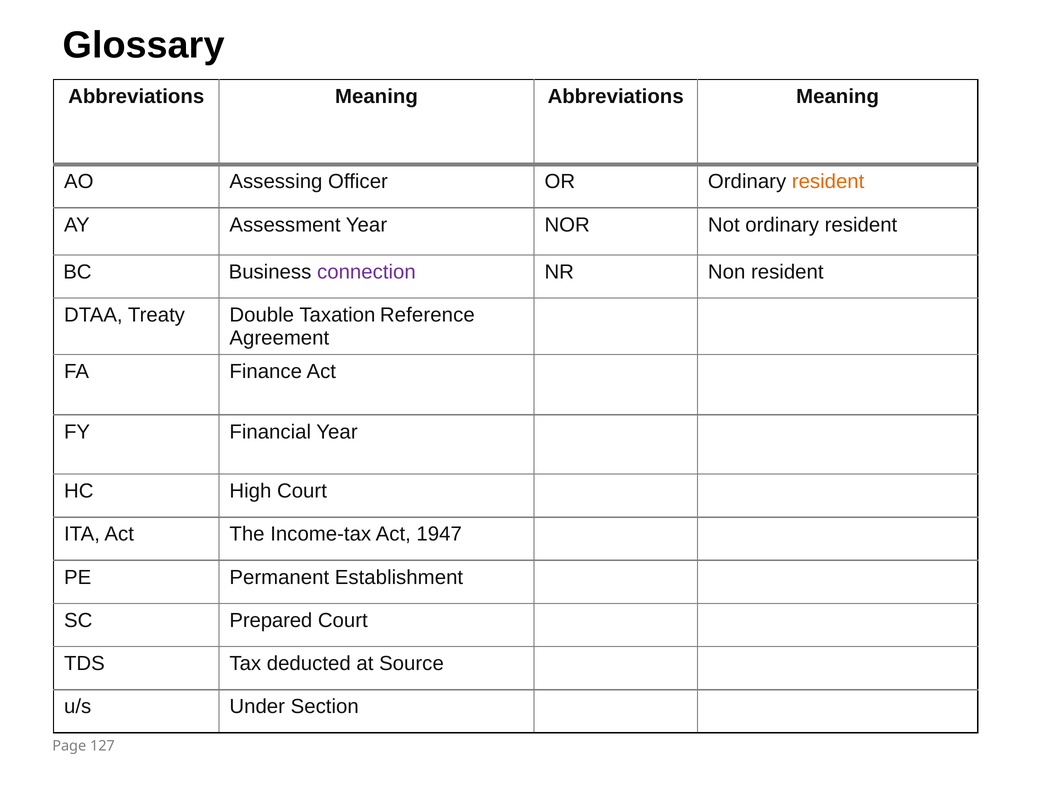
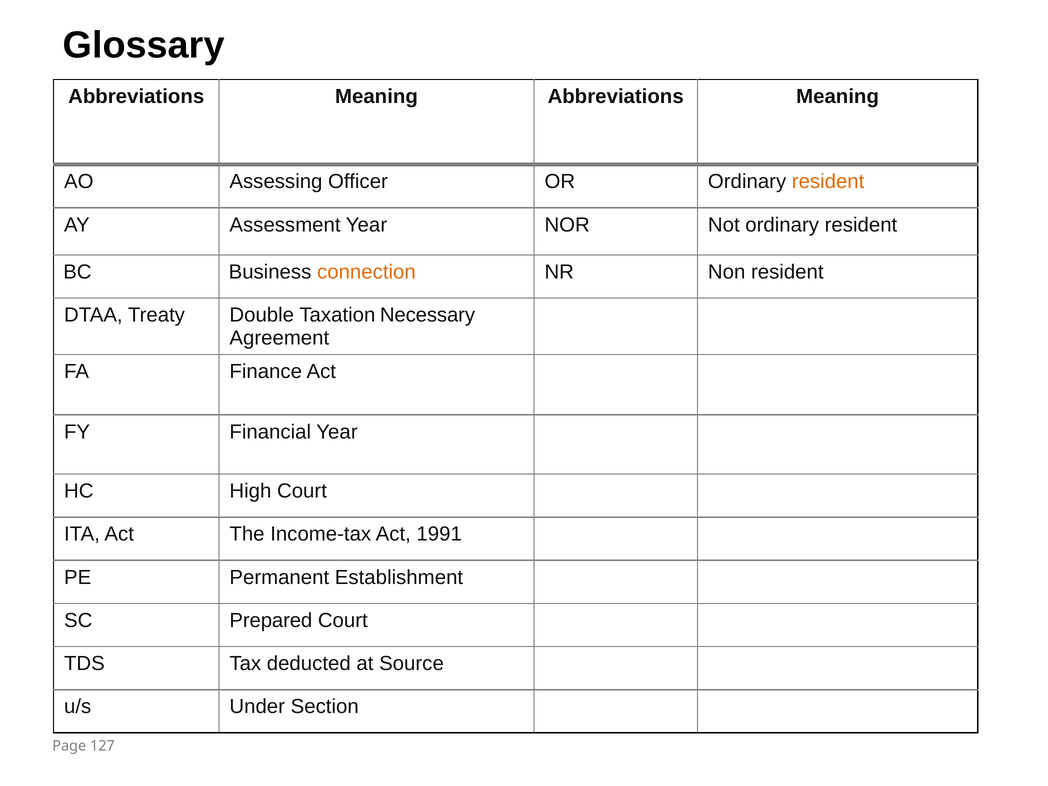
connection colour: purple -> orange (366, 272)
Reference: Reference -> Necessary (427, 315)
1947: 1947 -> 1991 (439, 534)
